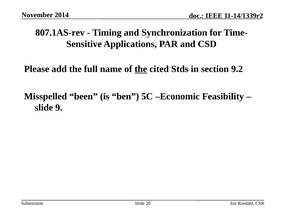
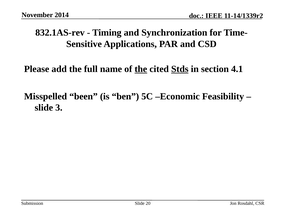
807.1AS-rev: 807.1AS-rev -> 832.1AS-rev (60, 33)
Stds underline: none -> present (180, 69)
9.2: 9.2 -> 4.1 (237, 69)
9: 9 -> 3 (59, 108)
